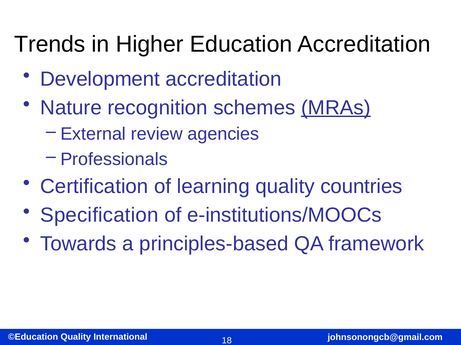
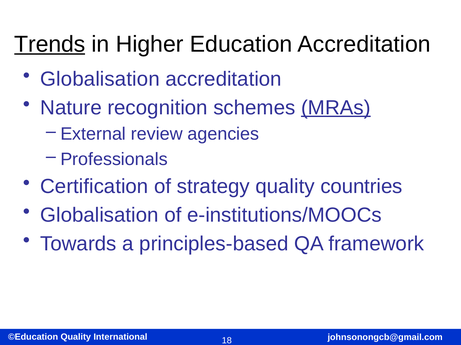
Trends underline: none -> present (50, 44)
Development: Development -> Globalisation (100, 79)
learning: learning -> strategy (213, 187)
Specification: Specification -> Globalisation (99, 215)
